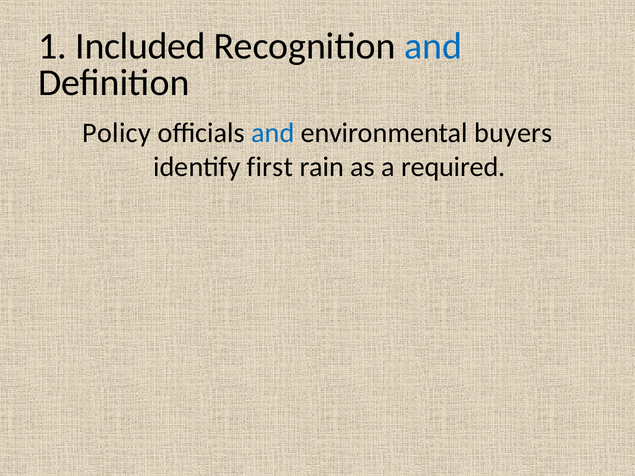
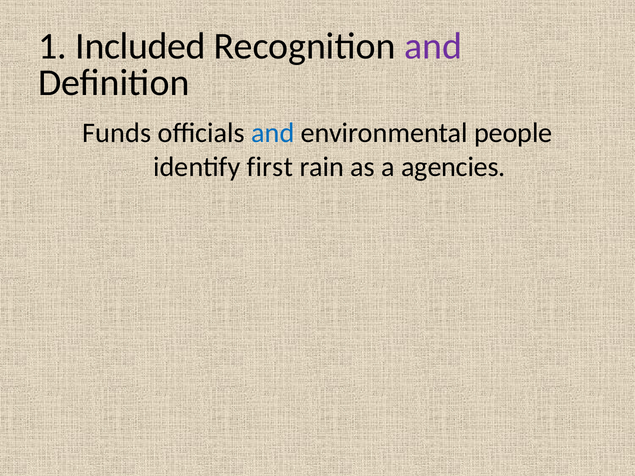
and colour: blue -> purple (433, 46)
Policy: Policy -> Funds (117, 133)
buyers: buyers -> people (513, 133)
required: required -> agencies (453, 167)
